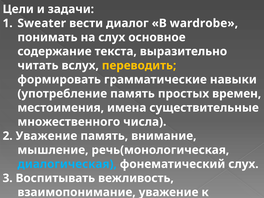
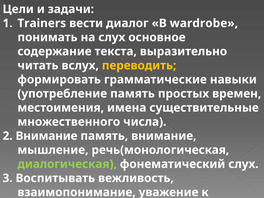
Sweater: Sweater -> Trainers (42, 23)
2 Уважение: Уважение -> Внимание (47, 136)
диалогическая colour: light blue -> light green (67, 164)
